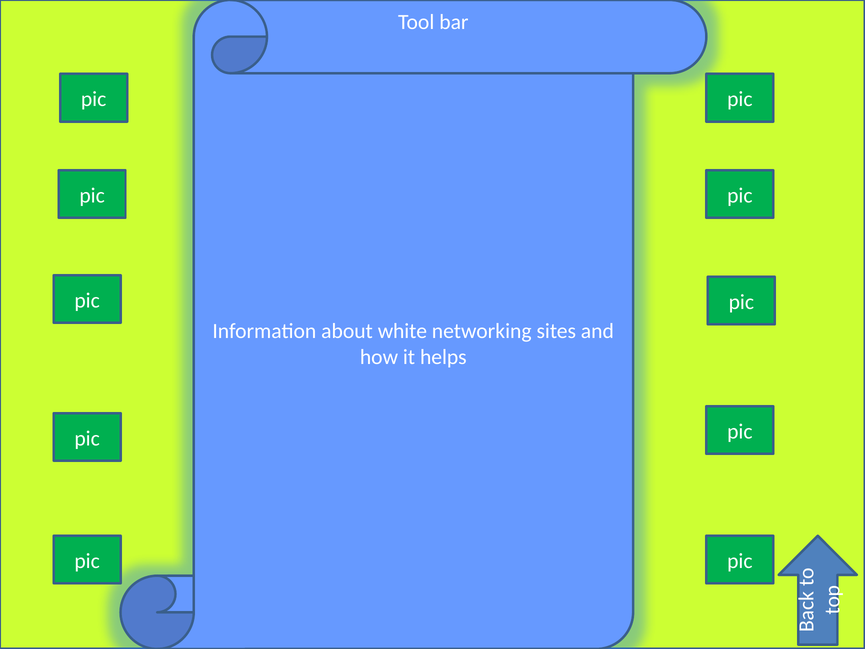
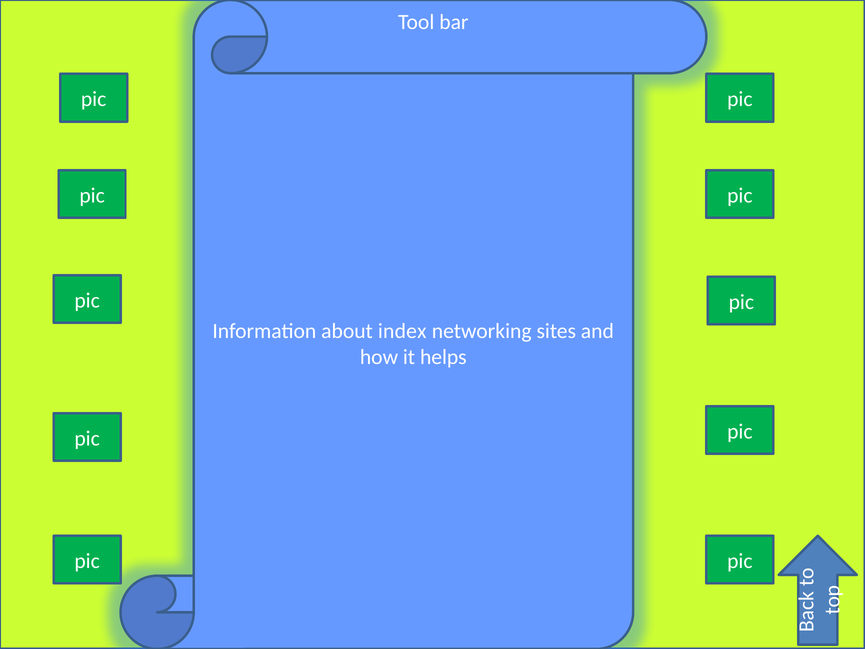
white: white -> index (402, 331)
